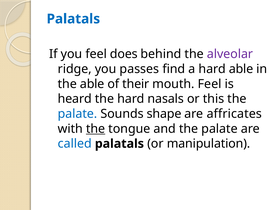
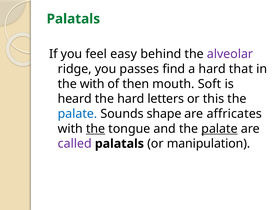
Palatals colour: blue -> green (73, 19)
does: does -> easy (124, 54)
hard able: able -> that (241, 69)
the able: able -> with (92, 84)
their: their -> then (136, 84)
mouth Feel: Feel -> Soft (210, 84)
nasals: nasals -> letters (166, 99)
palate underline: none -> present (219, 128)
called colour: blue -> purple (75, 143)
